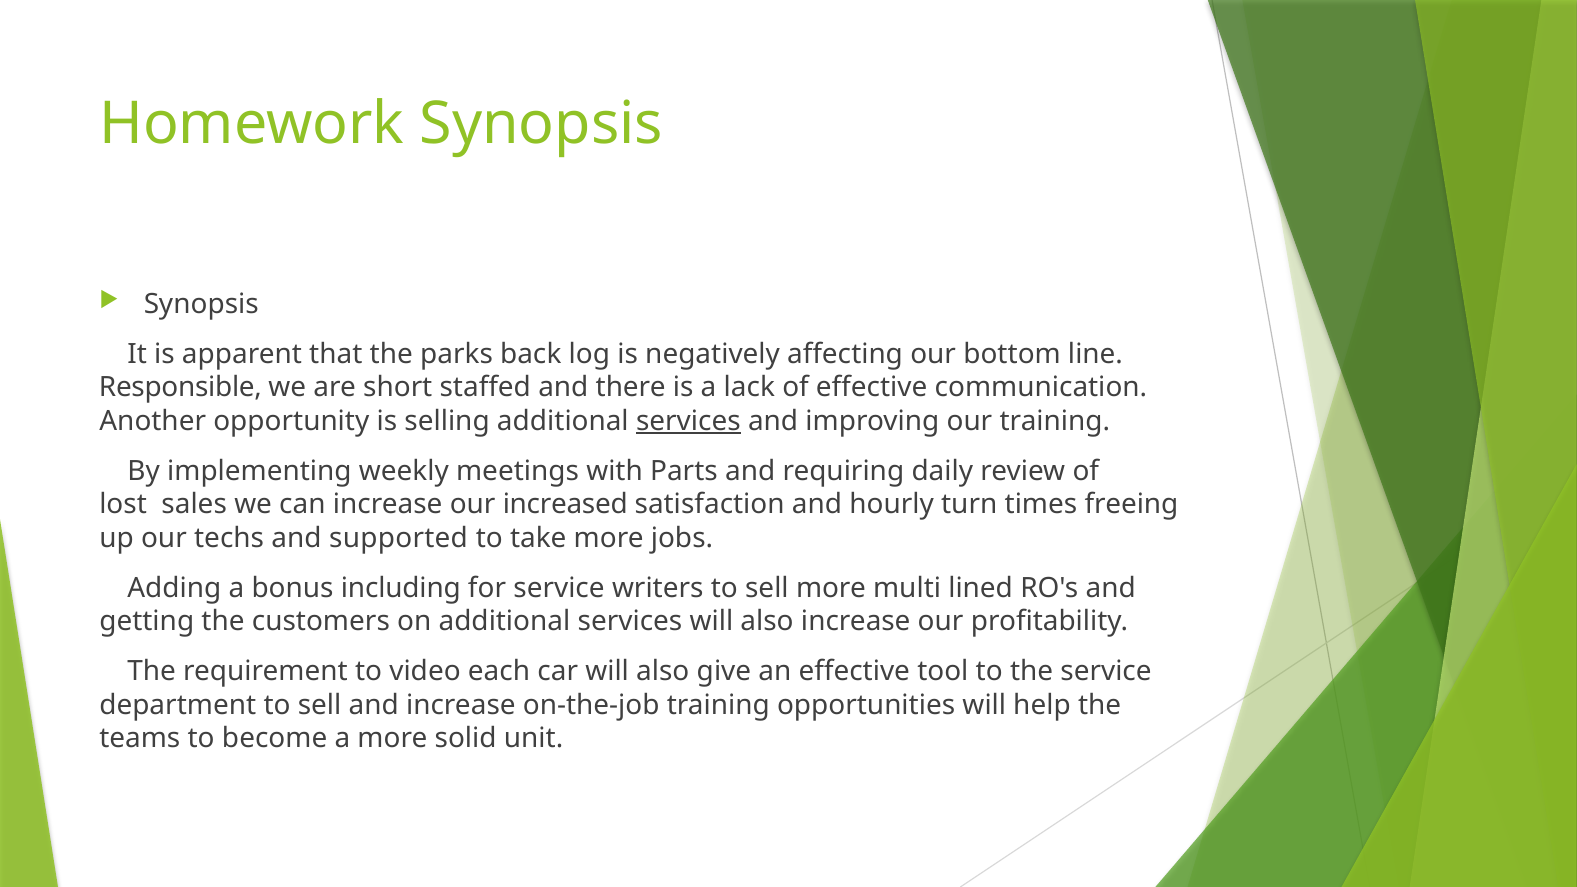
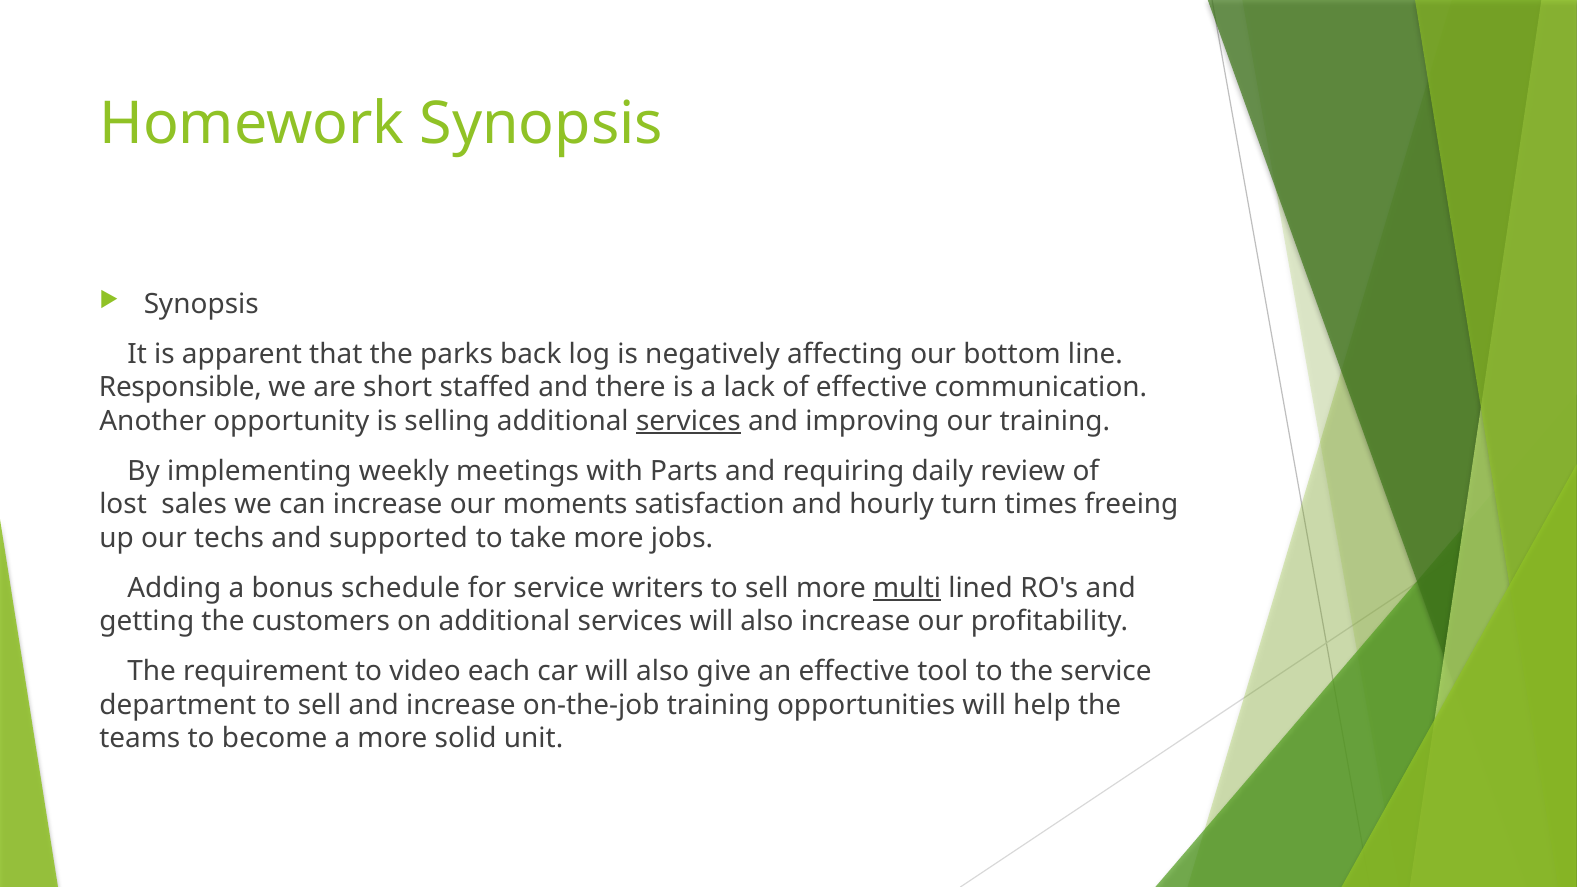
increased: increased -> moments (565, 505)
including: including -> schedule (401, 588)
multi underline: none -> present (907, 588)
